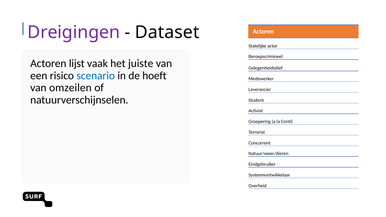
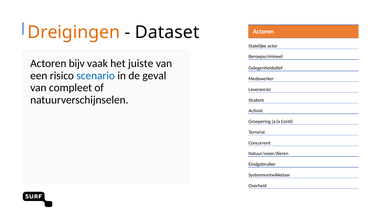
Dreigingen colour: purple -> orange (74, 32)
lijst: lijst -> bijv (77, 63)
hoeft: hoeft -> geval (154, 76)
omzeilen: omzeilen -> compleet (70, 88)
